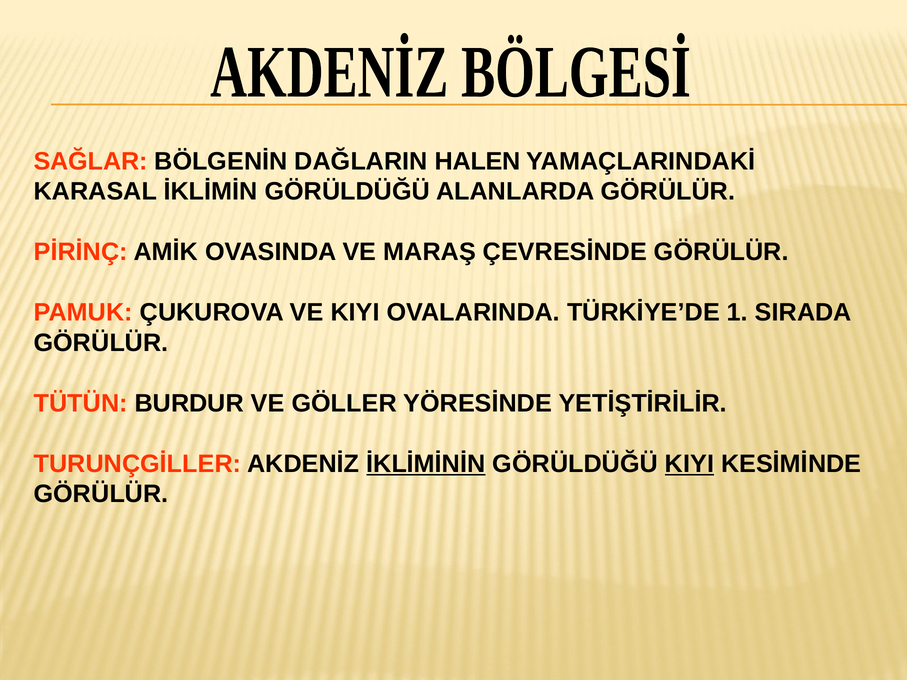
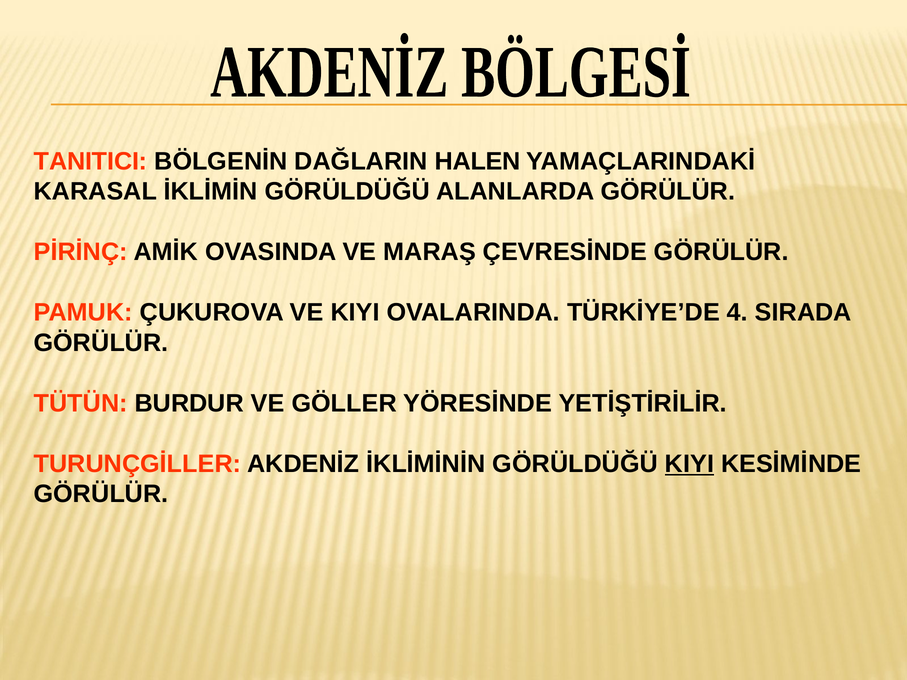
SAĞLAR: SAĞLAR -> TANITICI (91, 161)
1: 1 -> 4 (737, 313)
İKLİMİNİN underline: present -> none (426, 464)
